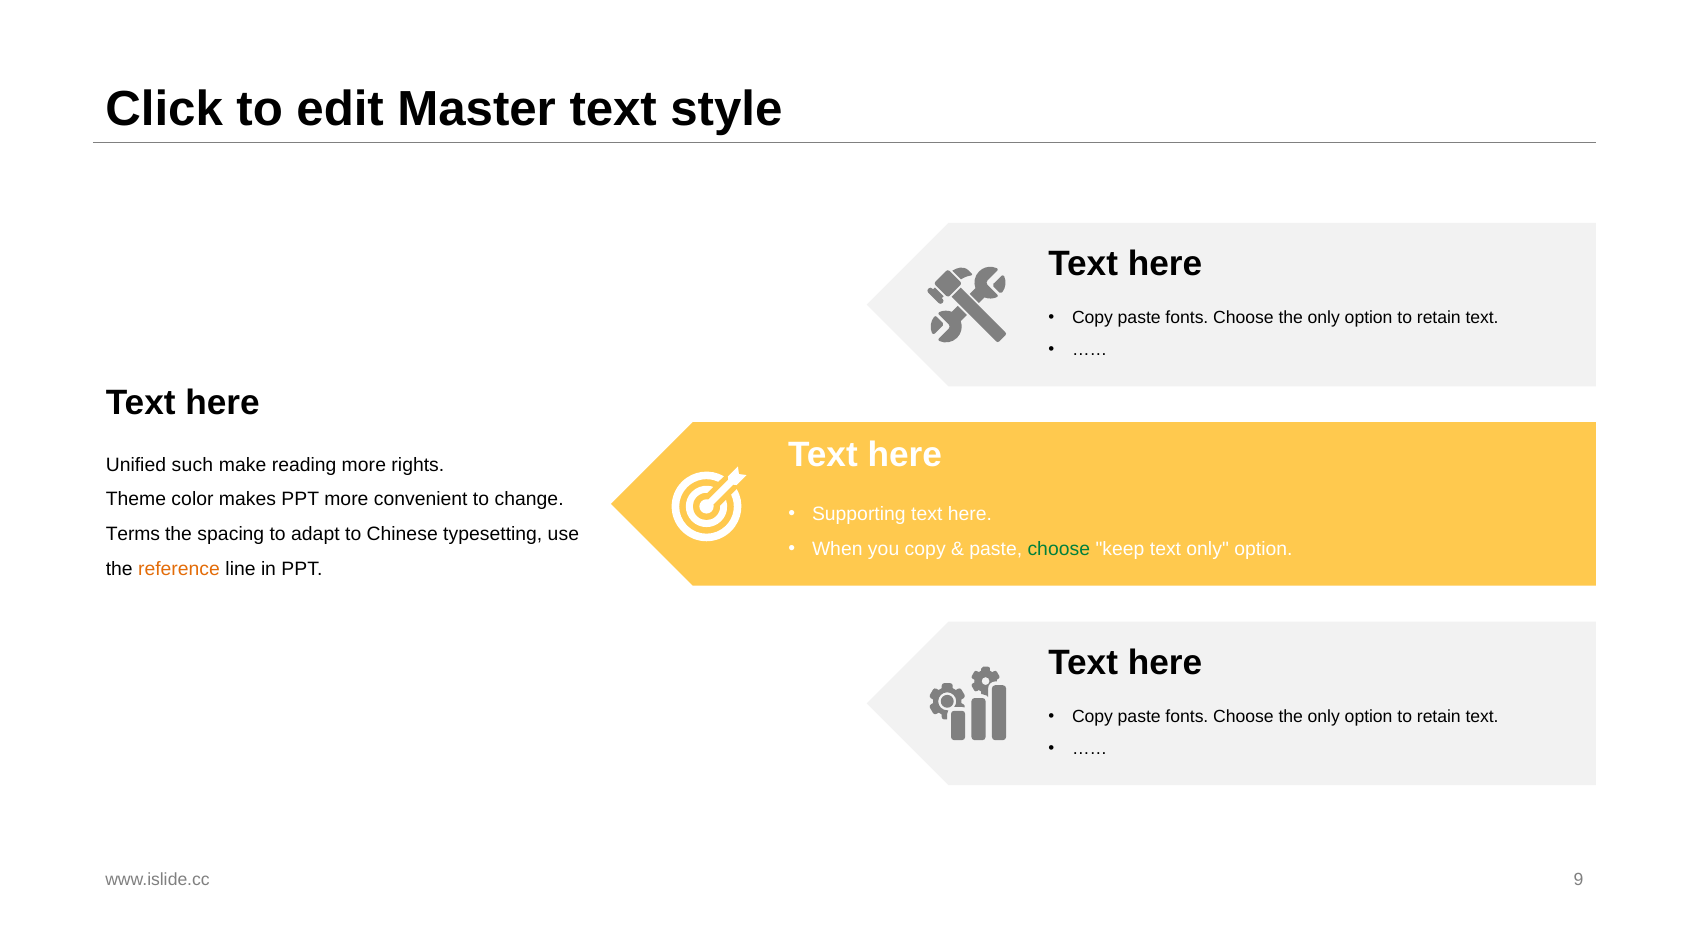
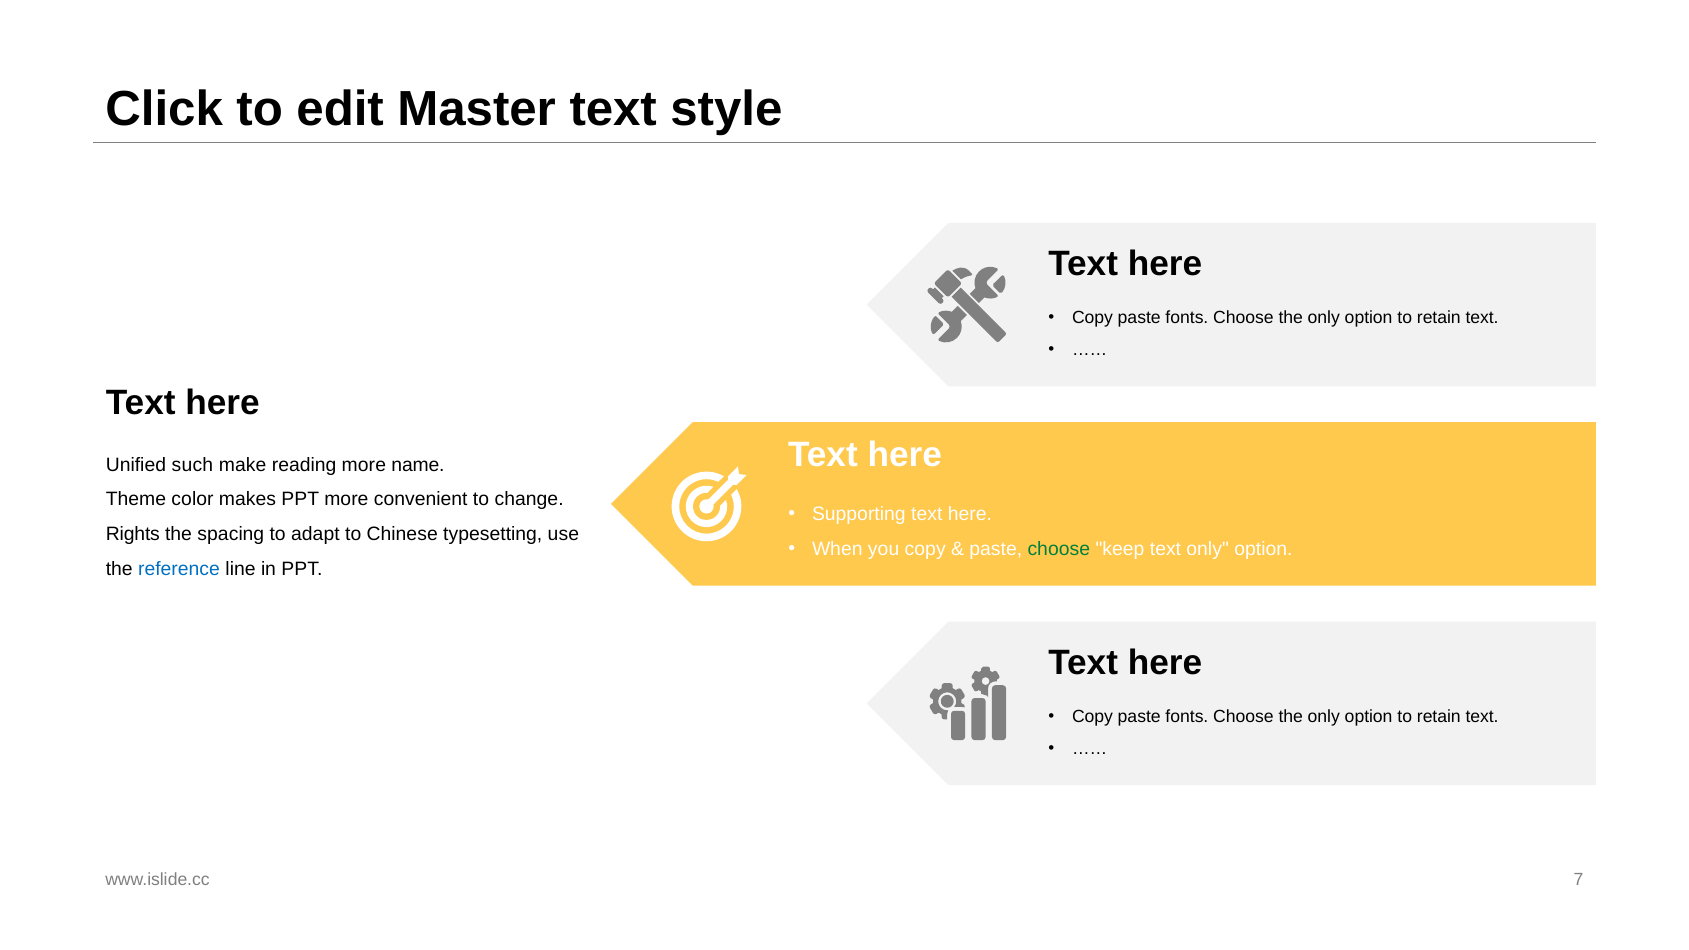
rights: rights -> name (418, 465)
Terms: Terms -> Rights (133, 534)
reference colour: orange -> blue (179, 569)
9: 9 -> 7 (1578, 880)
